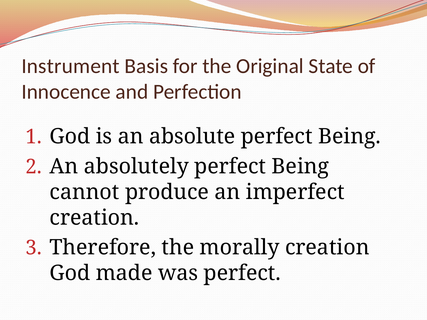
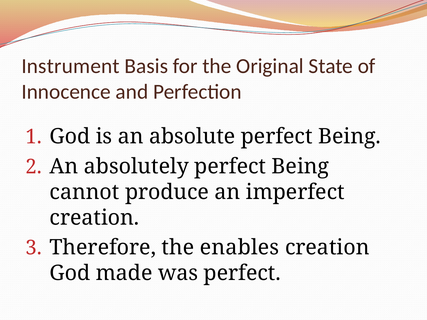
morally: morally -> enables (239, 248)
